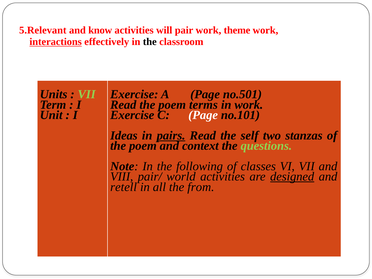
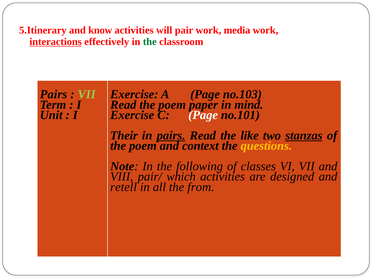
5.Relevant: 5.Relevant -> 5.Itinerary (43, 30)
theme: theme -> media (237, 30)
the colour: black -> green (150, 42)
Units: Units -> Pairs (54, 94)
no.501: no.501 -> no.103 (242, 94)
terms: terms -> paper (203, 105)
in work: work -> mind (249, 105)
Ideas: Ideas -> Their (124, 136)
self: self -> like (250, 136)
stanzas underline: none -> present (304, 136)
questions colour: light green -> yellow (266, 146)
world: world -> which (181, 177)
designed underline: present -> none (292, 177)
